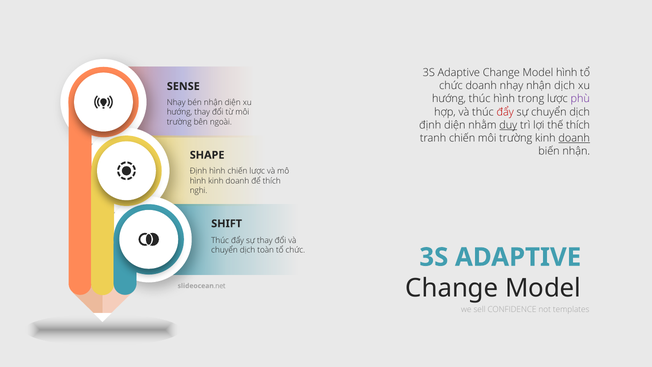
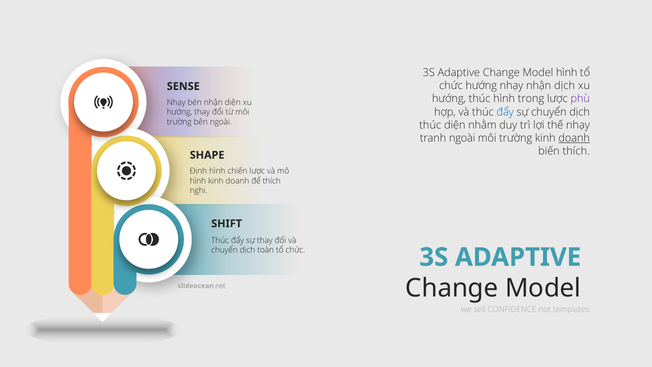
chức doanh: doanh -> hướng (481, 86)
đẩy colour: red -> blue (505, 112)
định: định -> thúc (430, 125)
duy underline: present -> none (508, 125)
thế thích: thích -> nhạy (578, 125)
tranh chiến: chiến -> ngoài (462, 138)
biến nhận: nhận -> thích (576, 151)
